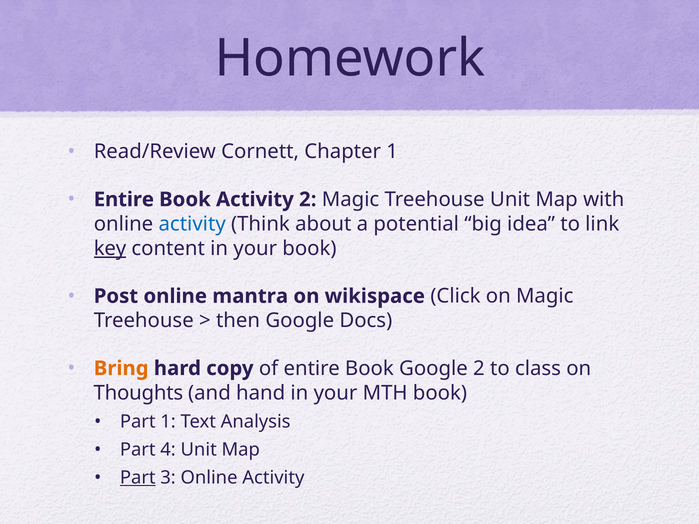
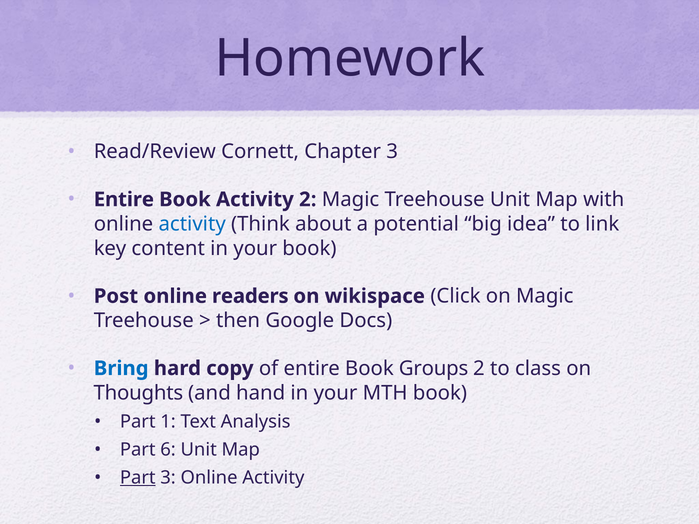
Chapter 1: 1 -> 3 (392, 152)
key underline: present -> none (110, 249)
mantra: mantra -> readers (250, 296)
Bring colour: orange -> blue (121, 369)
Book Google: Google -> Groups (434, 369)
4: 4 -> 6 (168, 450)
